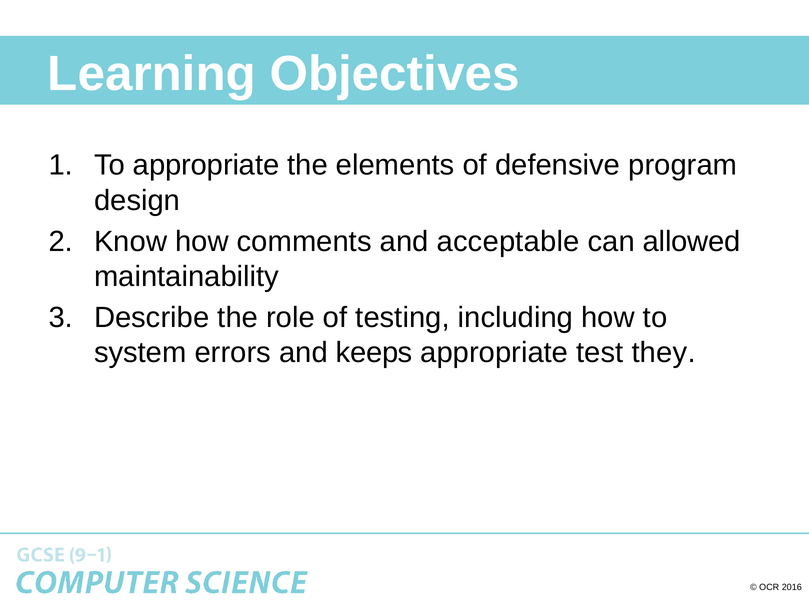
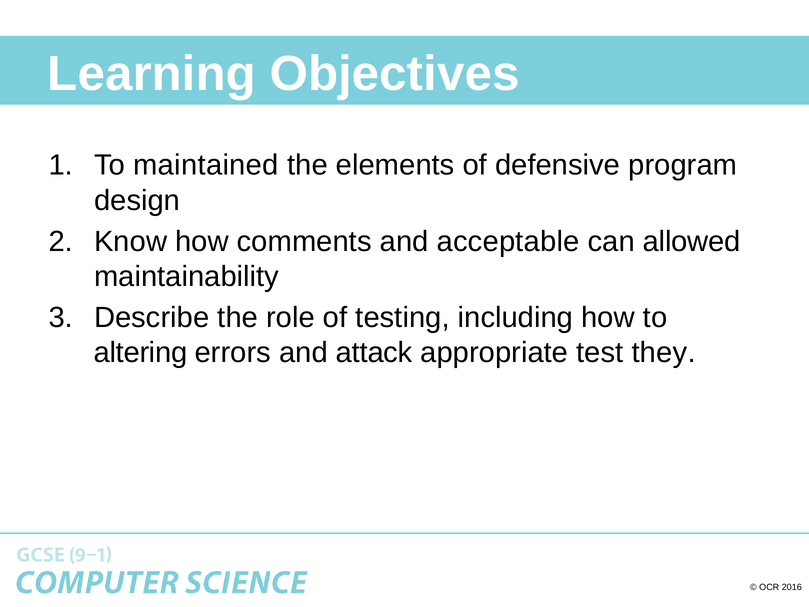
To appropriate: appropriate -> maintained (206, 165)
system: system -> altering (140, 353)
keeps: keeps -> attack (374, 353)
